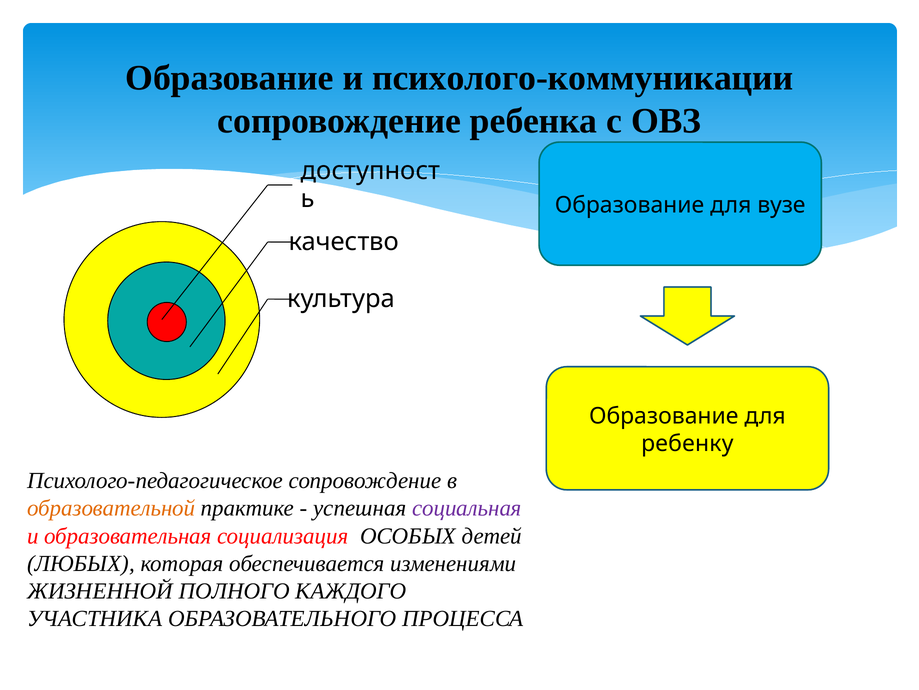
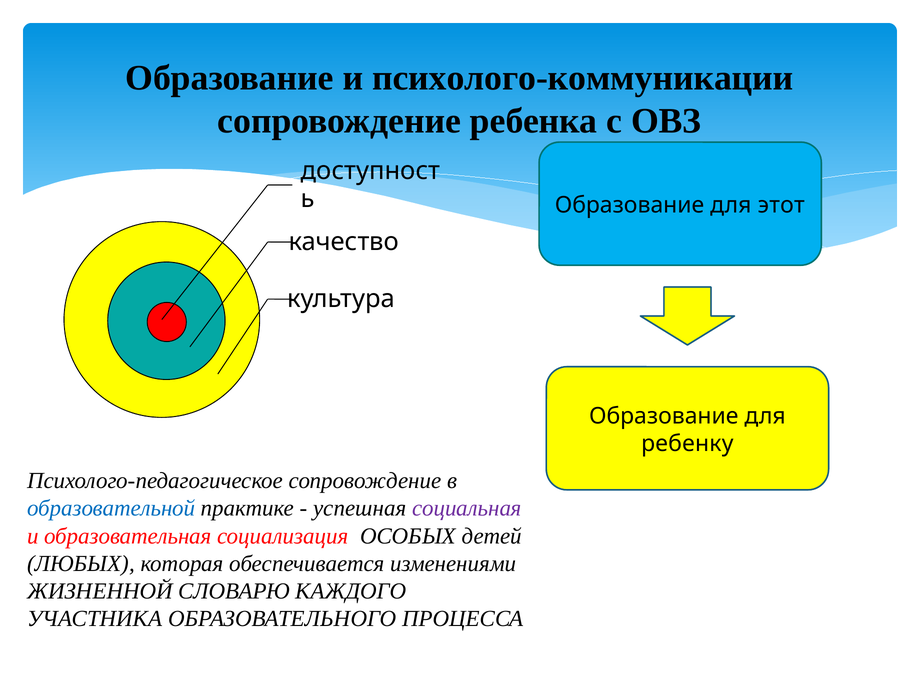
вузе: вузе -> этот (781, 205)
образовательной colour: orange -> blue (111, 508)
ПОЛНОГО: ПОЛНОГО -> СЛОВАРЮ (234, 591)
